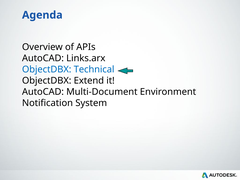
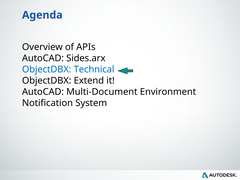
Links.arx: Links.arx -> Sides.arx (86, 58)
